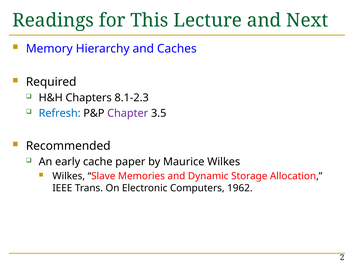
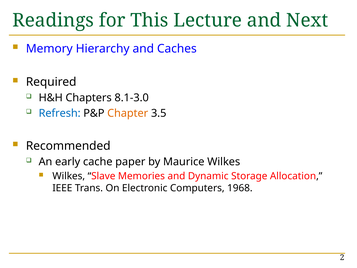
8.1-2.3: 8.1-2.3 -> 8.1-3.0 (132, 98)
Chapter colour: purple -> orange (128, 113)
1962: 1962 -> 1968 (240, 188)
